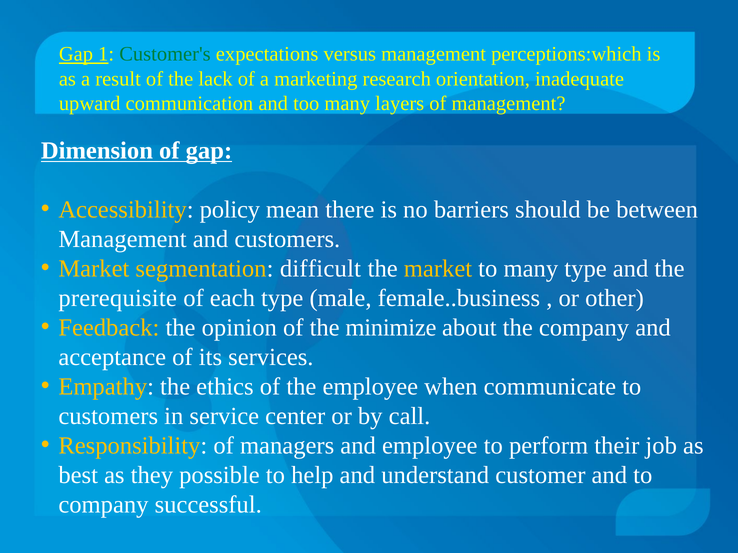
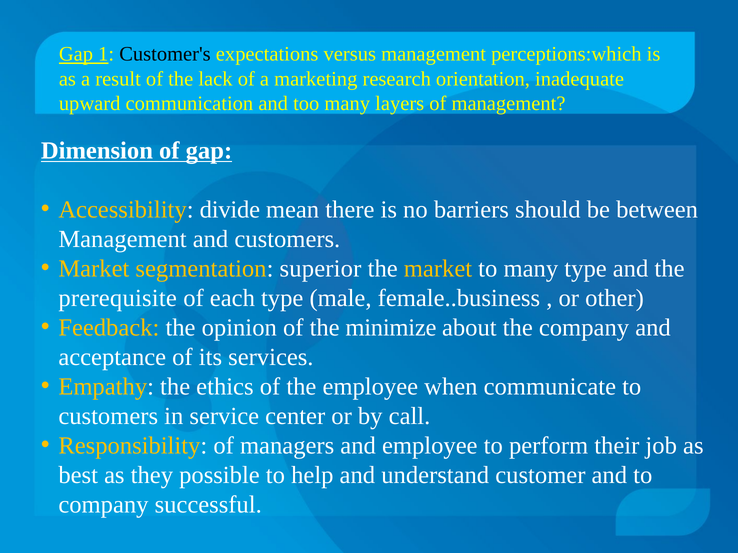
Customer's colour: green -> black (165, 54)
policy: policy -> divide (230, 210)
difficult: difficult -> superior (320, 269)
